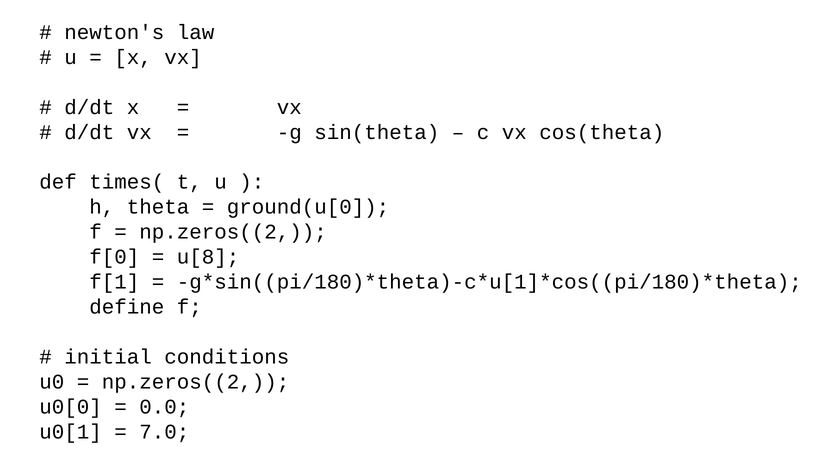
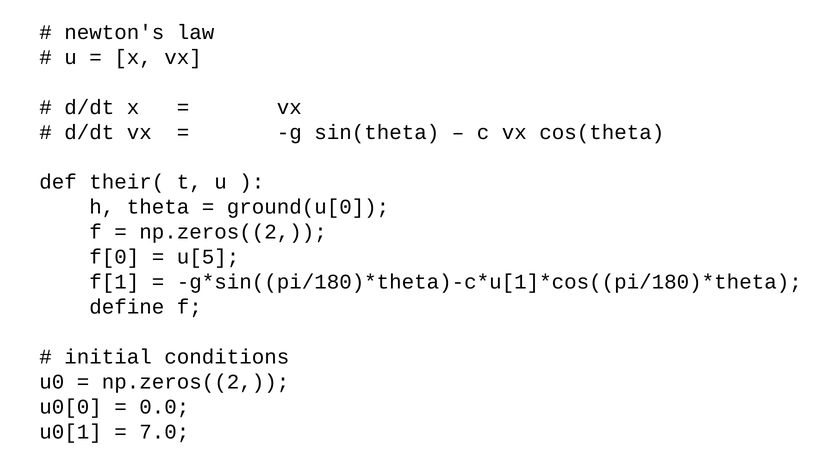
times(: times( -> their( (127, 182)
u[8: u[8 -> u[5 (208, 257)
